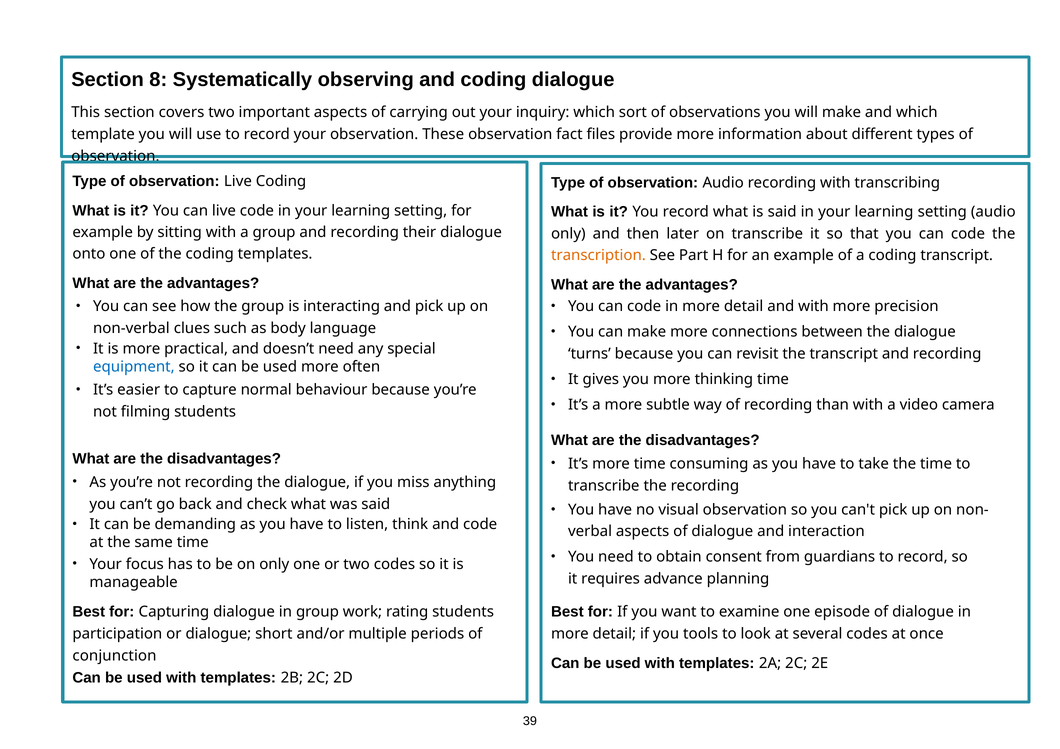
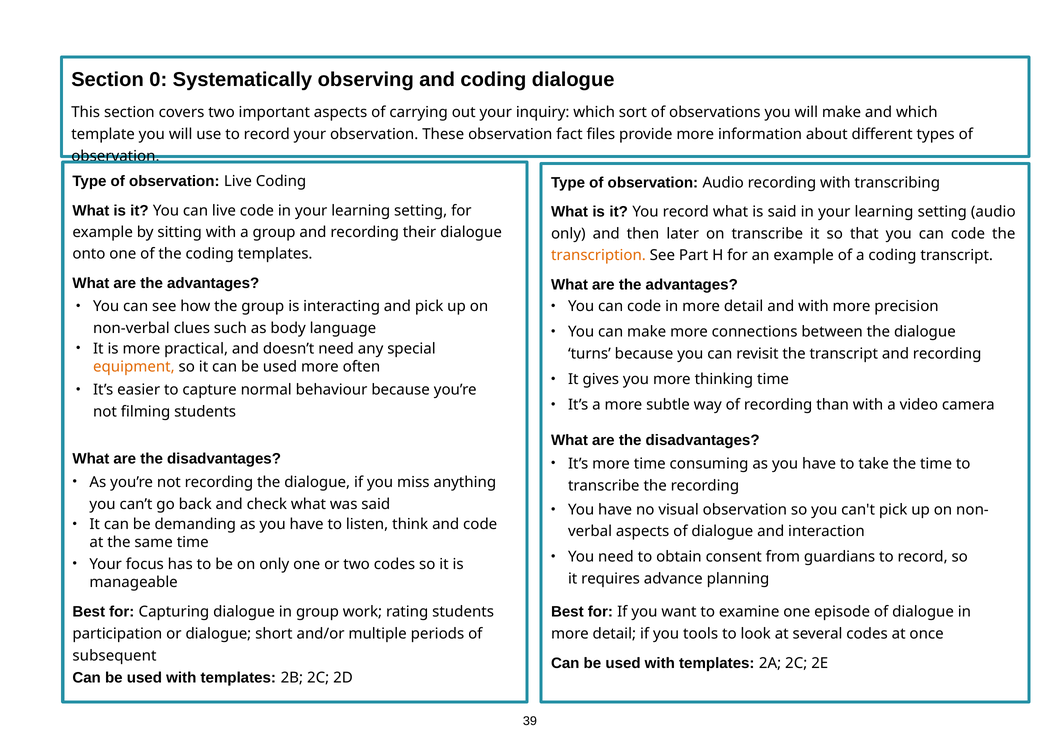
8: 8 -> 0 (158, 80)
equipment colour: blue -> orange (134, 367)
conjunction: conjunction -> subsequent (114, 656)
